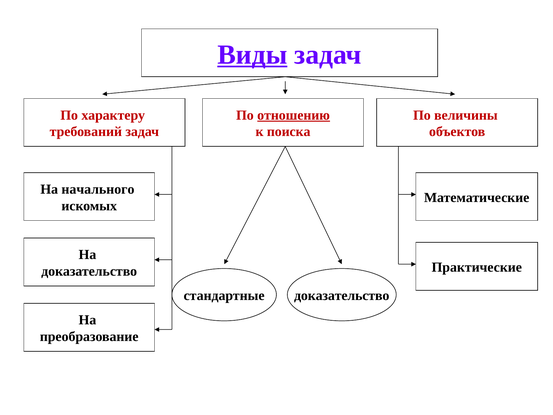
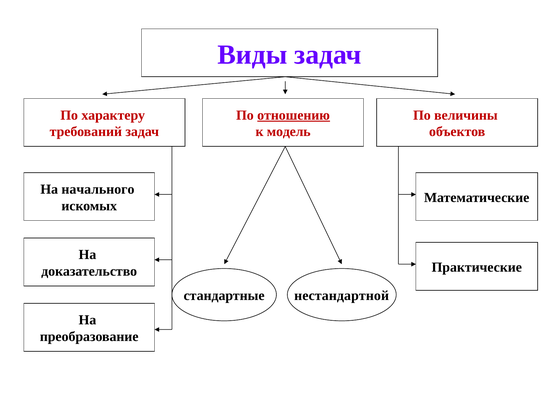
Виды underline: present -> none (252, 55)
поиска: поиска -> модель (289, 132)
стандартные доказательство: доказательство -> нестандартной (342, 295)
